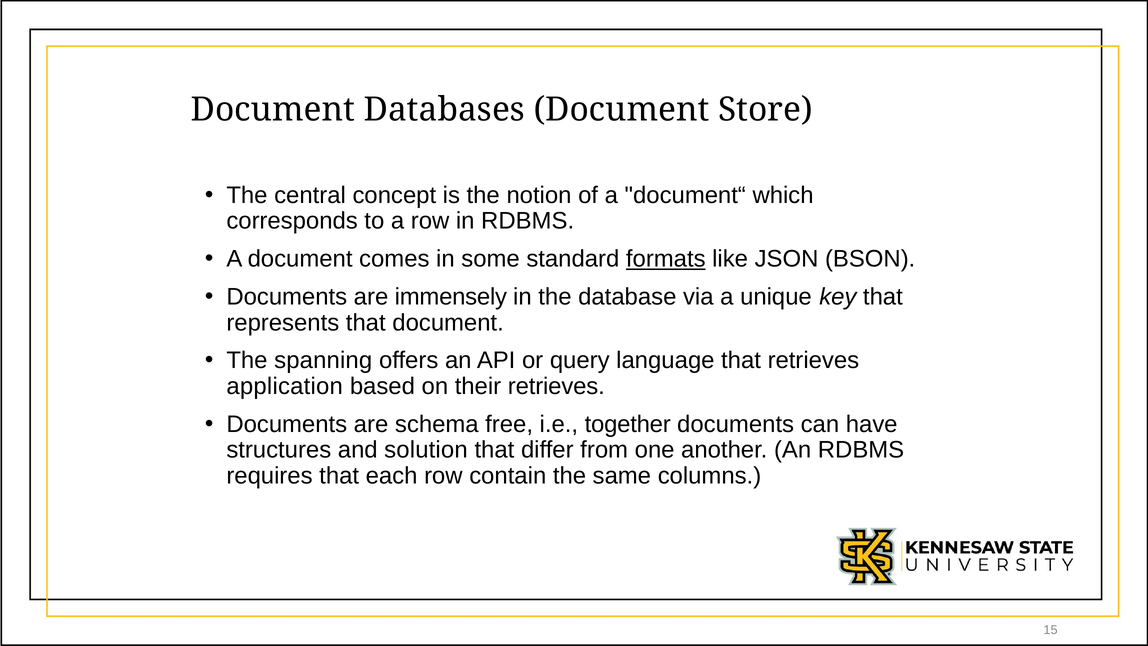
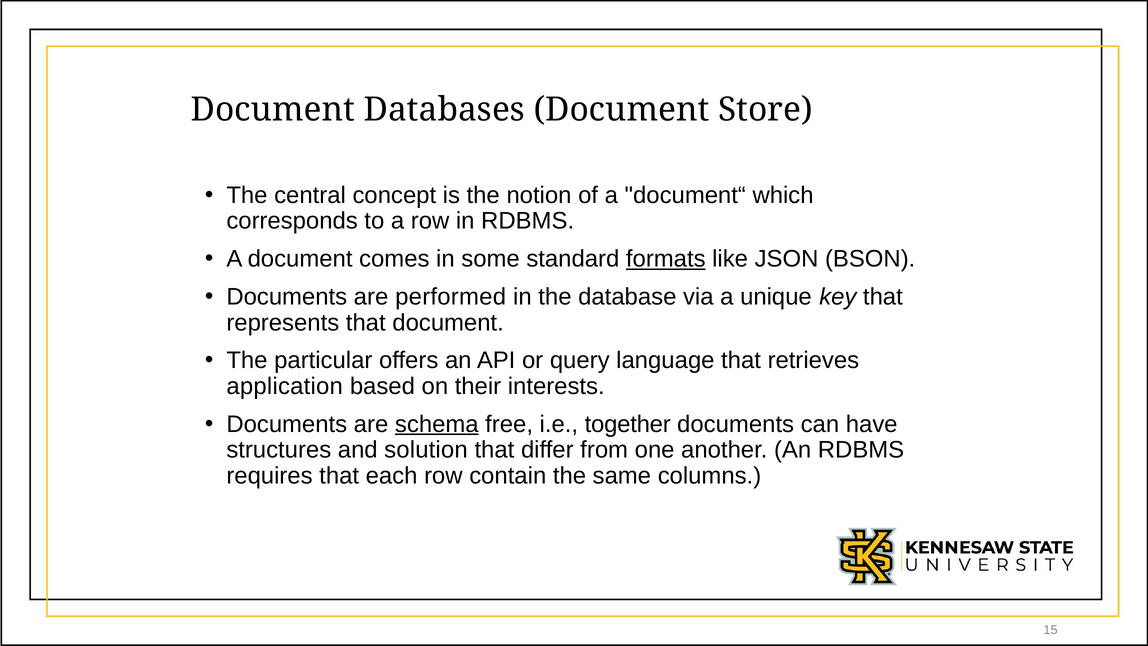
immensely: immensely -> performed (451, 297)
spanning: spanning -> particular (323, 360)
their retrieves: retrieves -> interests (556, 386)
schema underline: none -> present (437, 424)
